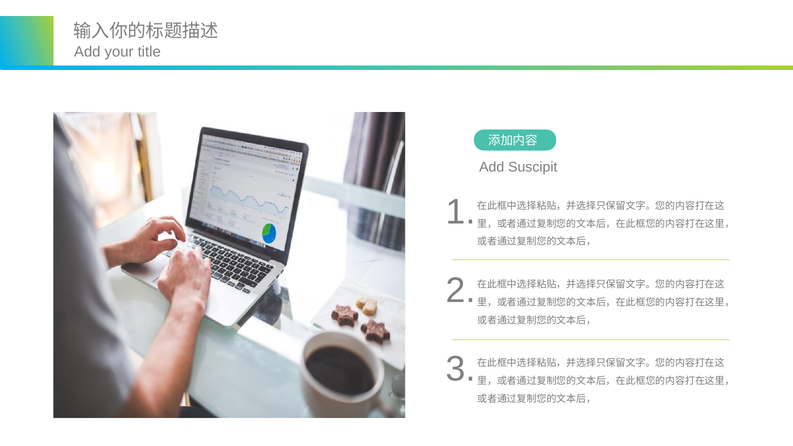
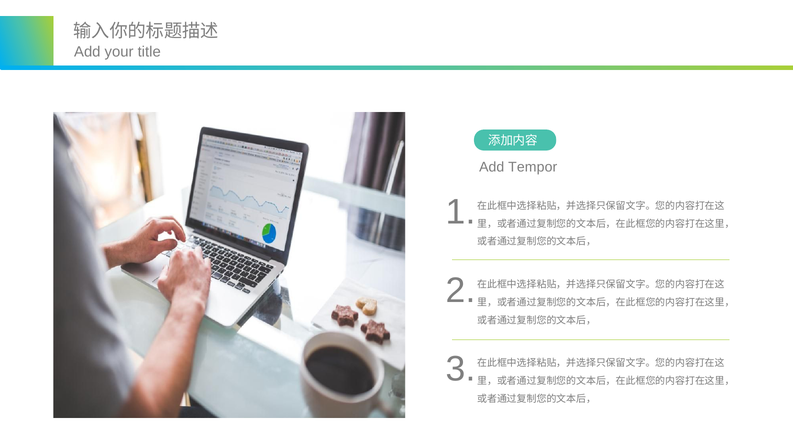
Suscipit: Suscipit -> Tempor (533, 167)
